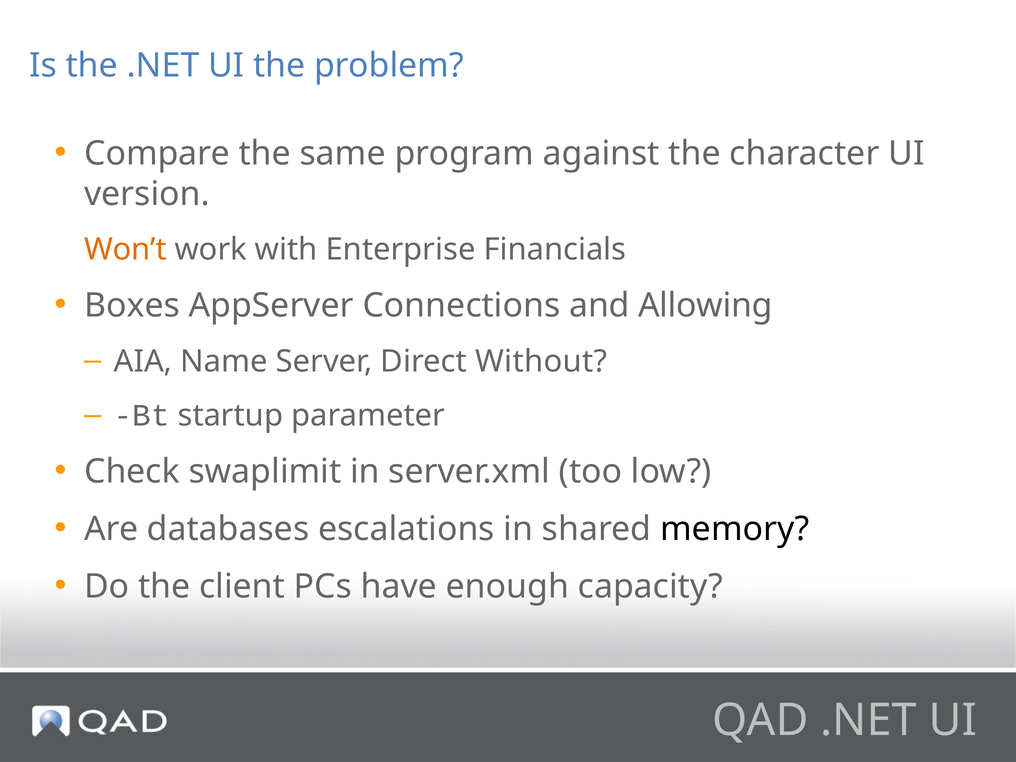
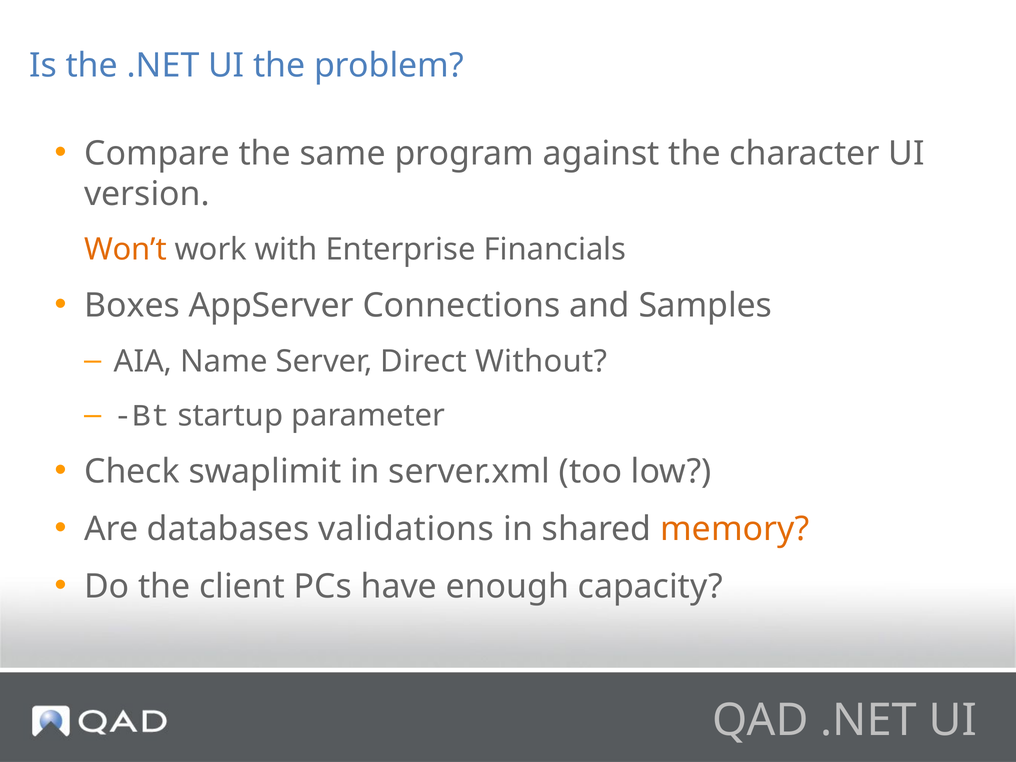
Allowing: Allowing -> Samples (705, 306)
escalations: escalations -> validations (406, 529)
memory colour: black -> orange (735, 529)
